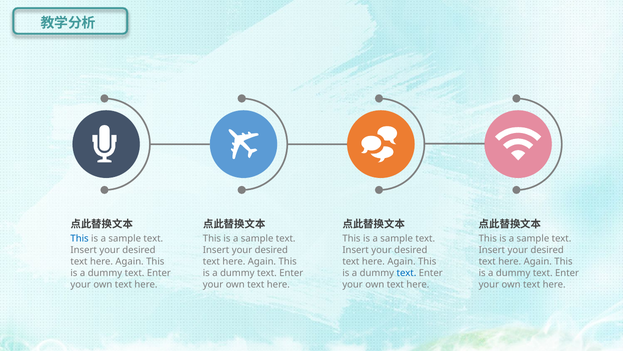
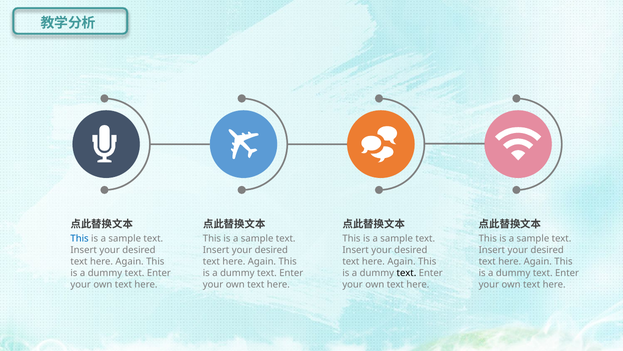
text colour: blue -> black (406, 273)
